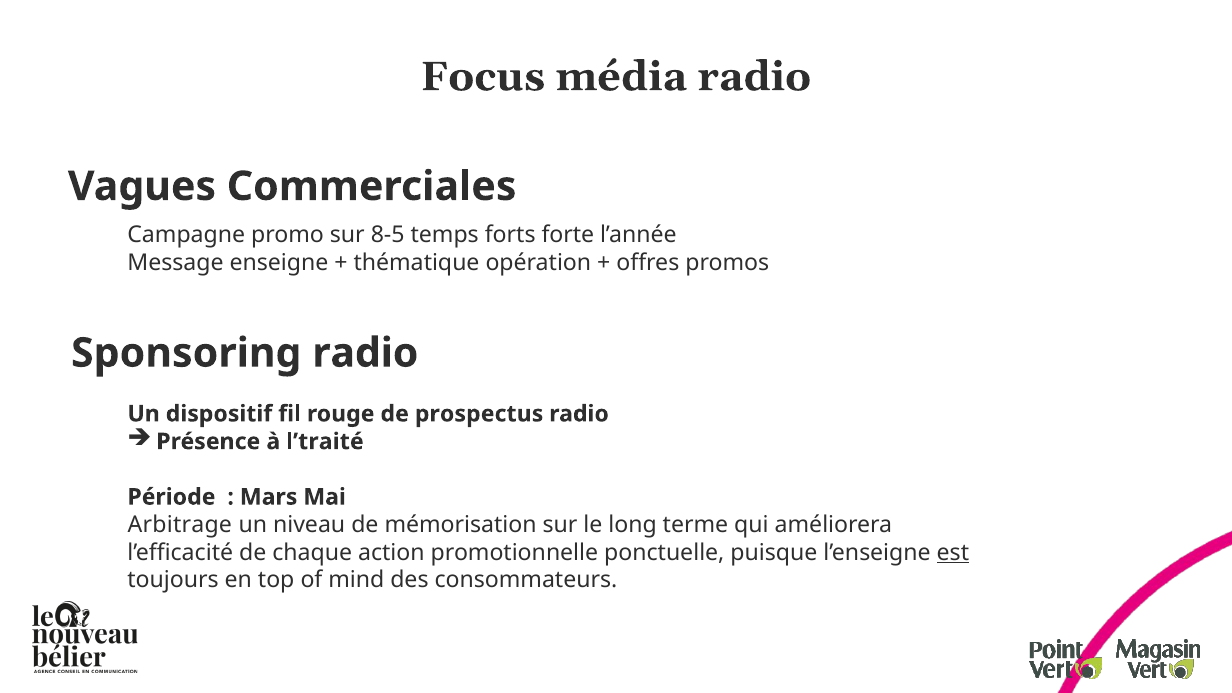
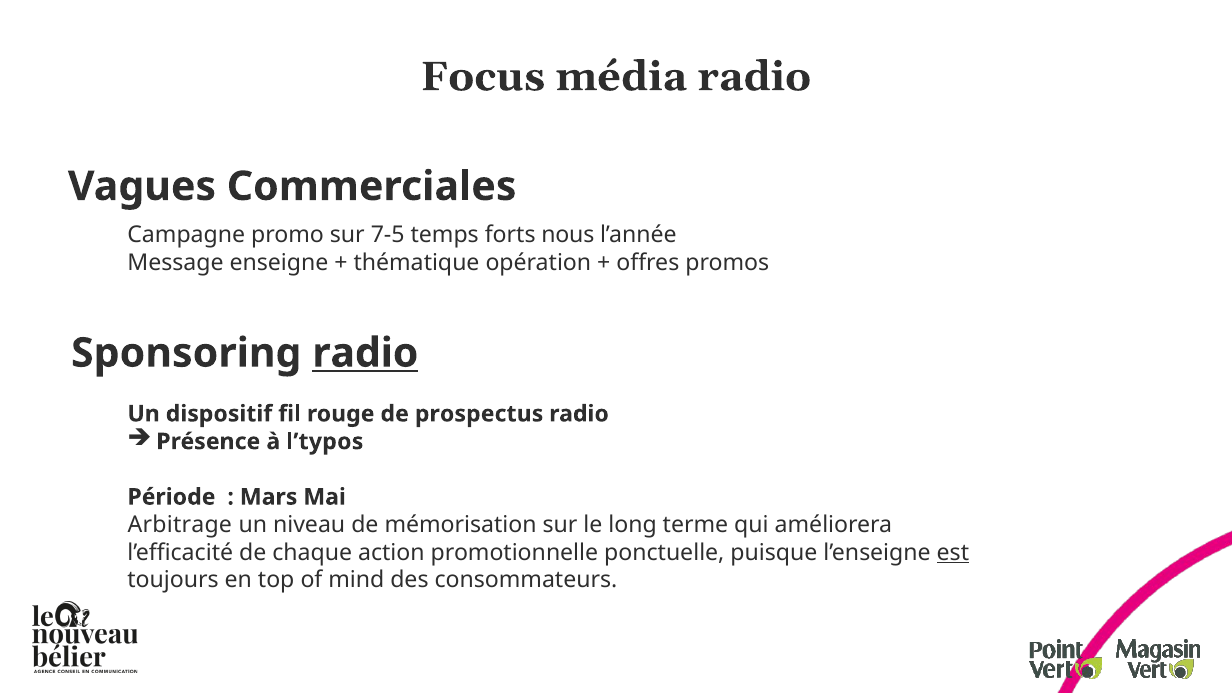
8-5: 8-5 -> 7-5 (388, 235)
forte: forte -> nous (568, 235)
radio underline: none -> present (365, 353)
l’traité: l’traité -> l’typos (325, 442)
